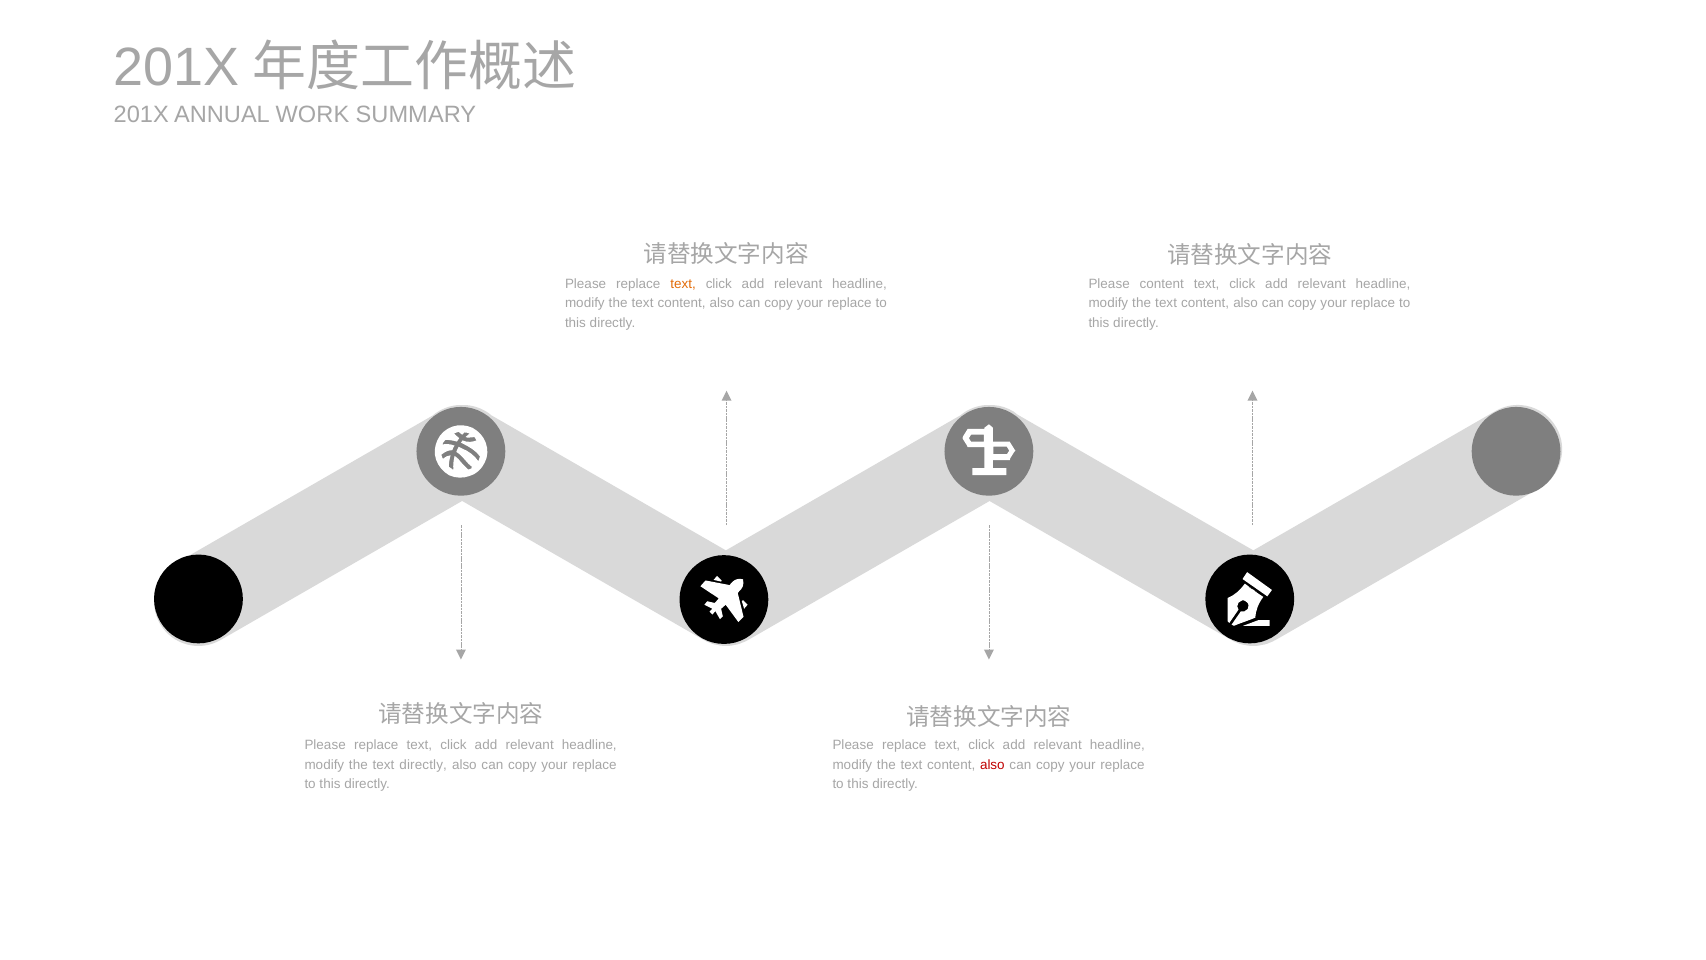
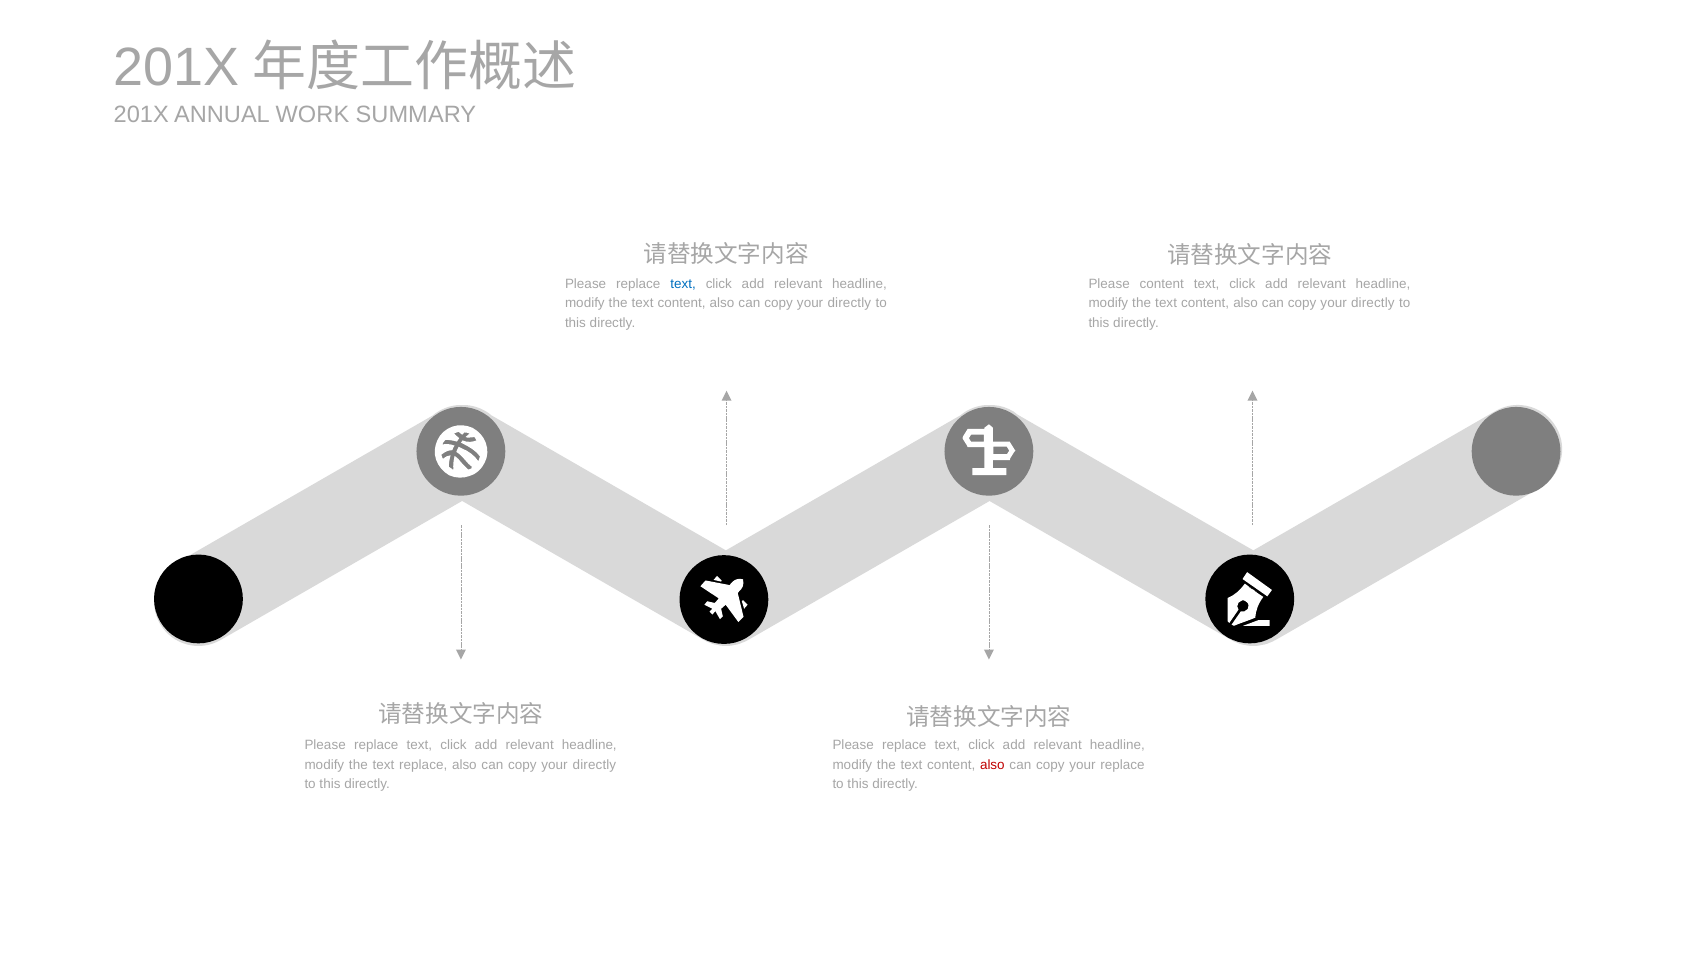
text colour: orange -> blue (683, 284)
replace: replace -> directly (849, 303)
replace: replace -> directly (1373, 303)
text directly: directly -> replace (423, 764)
replace: replace -> directly (594, 764)
